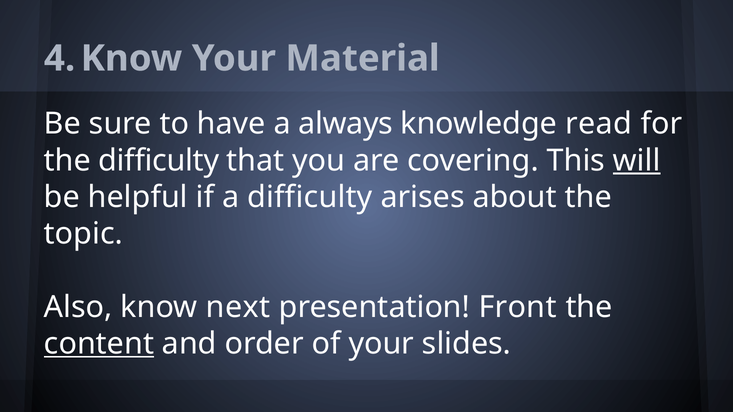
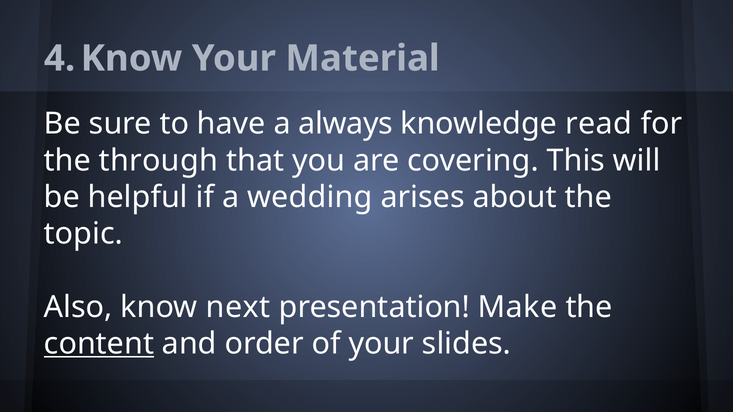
the difficulty: difficulty -> through (158, 161)
will underline: present -> none (637, 161)
a difficulty: difficulty -> wedding (310, 197)
Front: Front -> Make (518, 307)
